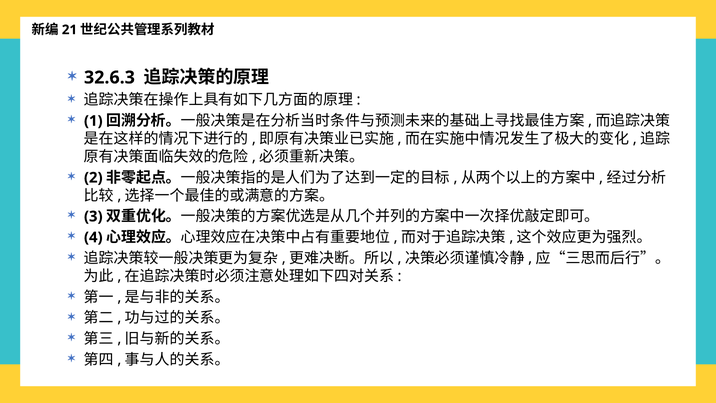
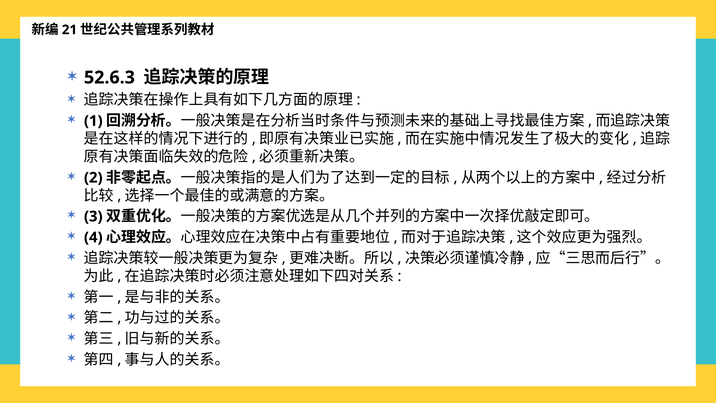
32.6.3: 32.6.3 -> 52.6.3 (109, 77)
